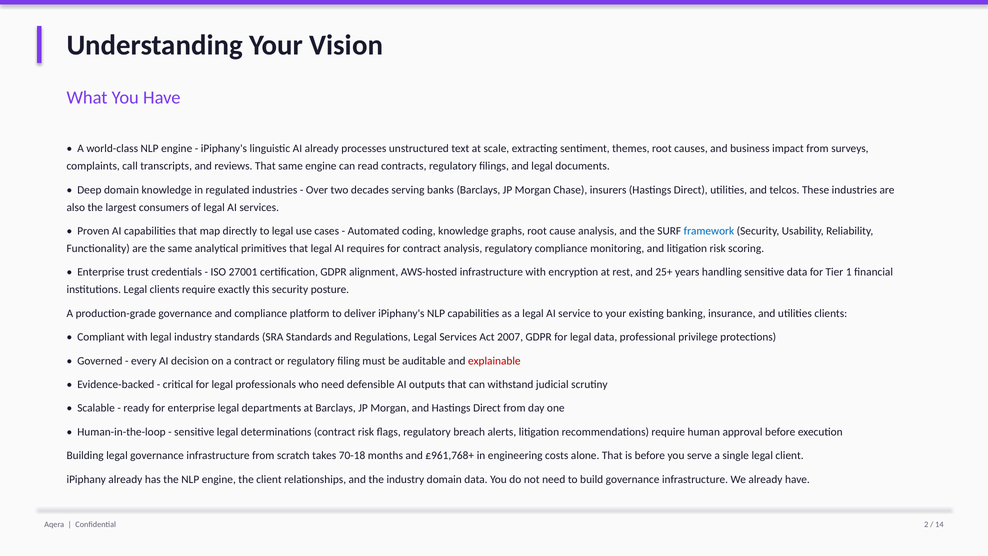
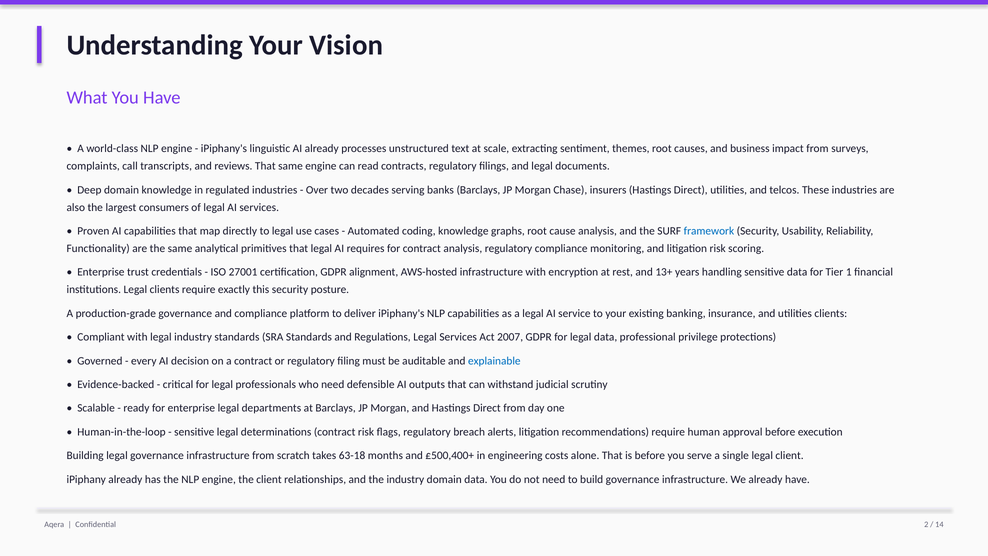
25+: 25+ -> 13+ (664, 272)
explainable colour: red -> blue (494, 361)
70-18: 70-18 -> 63-18 (352, 455)
£961,768+: £961,768+ -> £500,400+ (450, 455)
